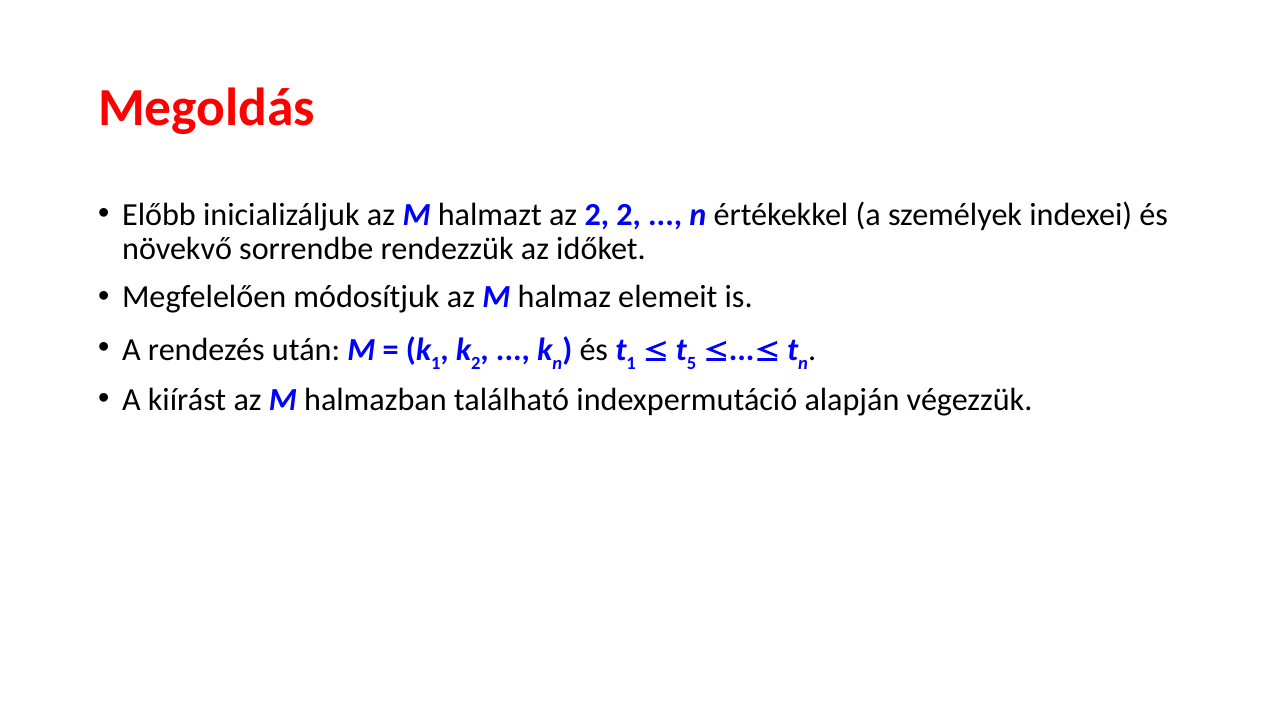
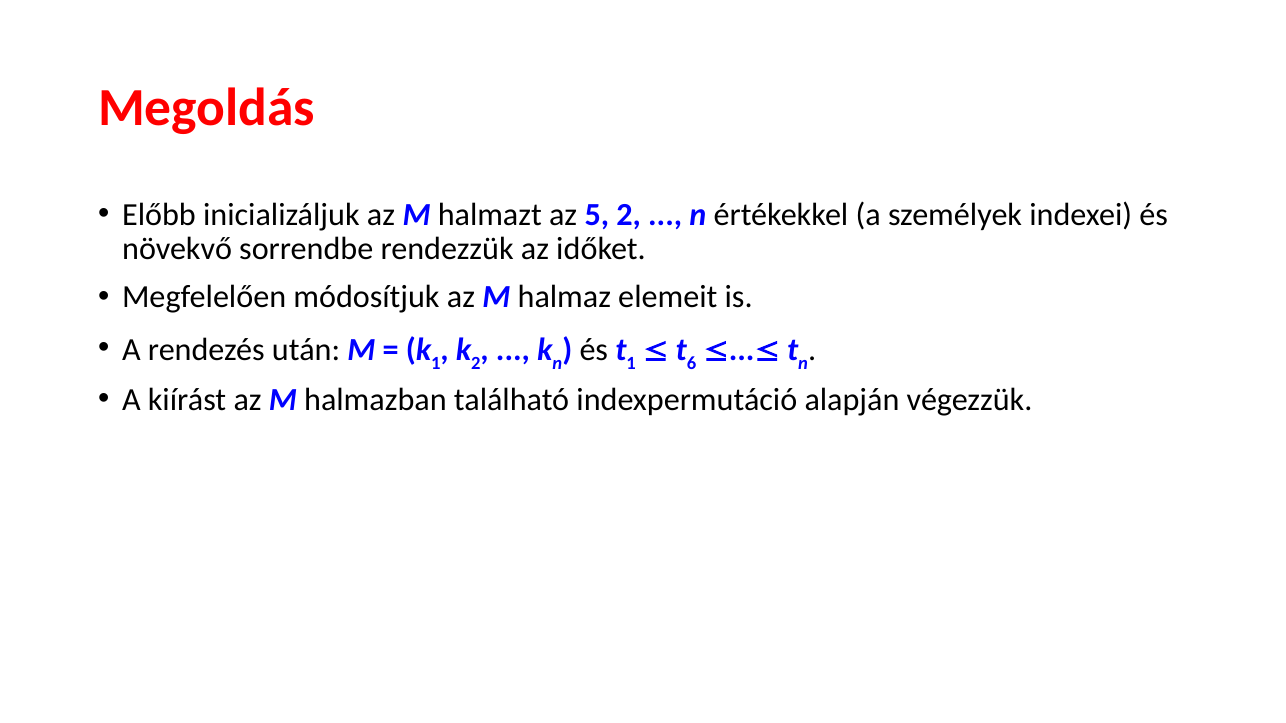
az 2: 2 -> 5 (597, 215)
5: 5 -> 6 (691, 364)
